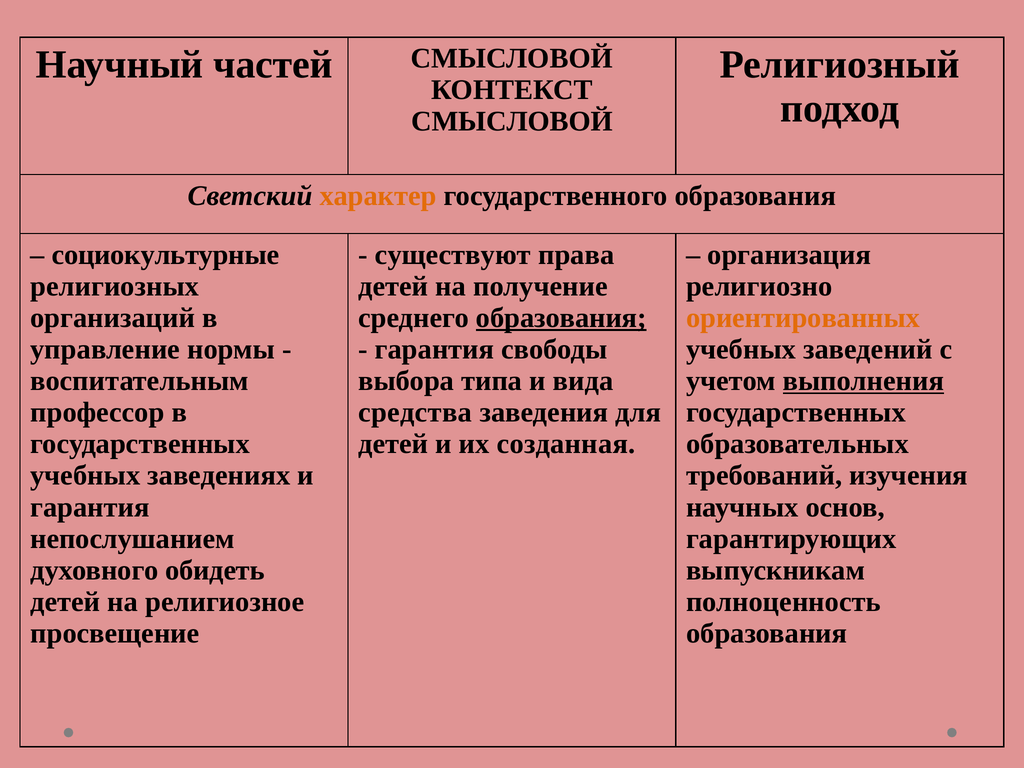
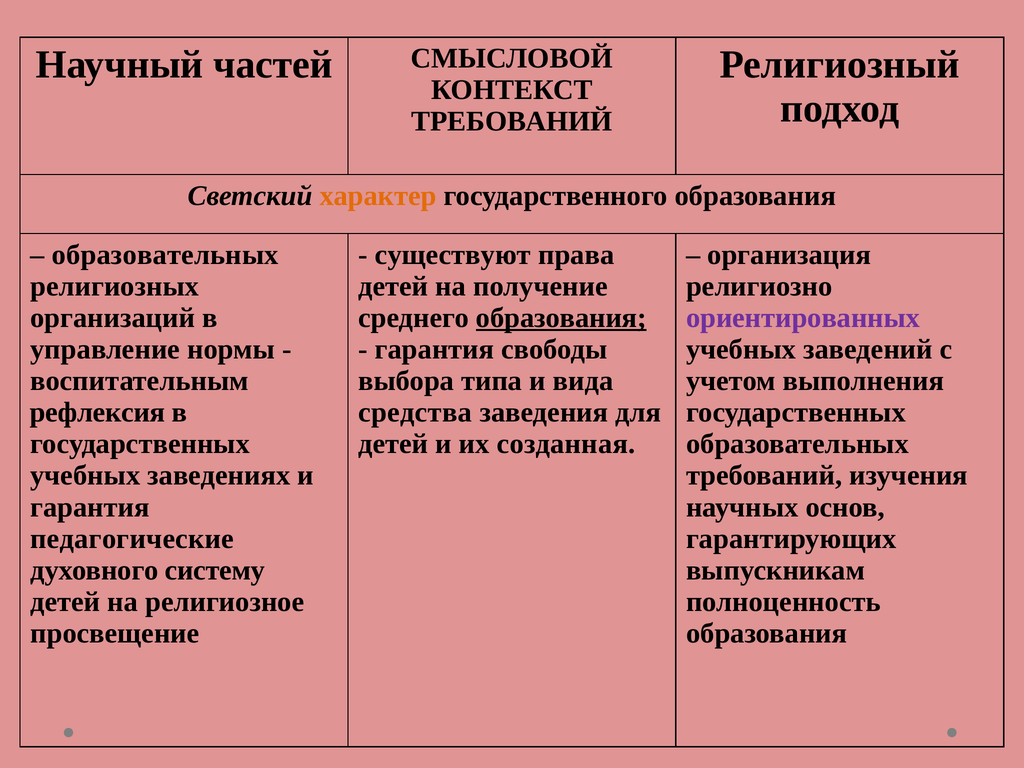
СМЫСЛОВОЙ: СМЫСЛОВОЙ -> ТРЕБОВАНИЙ (512, 122)
социокультурные: социокультурные -> образовательных (165, 255)
ориентированных colour: orange -> purple (803, 318)
выполнения underline: present -> none (863, 381)
профессор: профессор -> рефлексия (98, 412)
непослушанием: непослушанием -> педагогические (132, 539)
обидеть: обидеть -> систему (215, 570)
